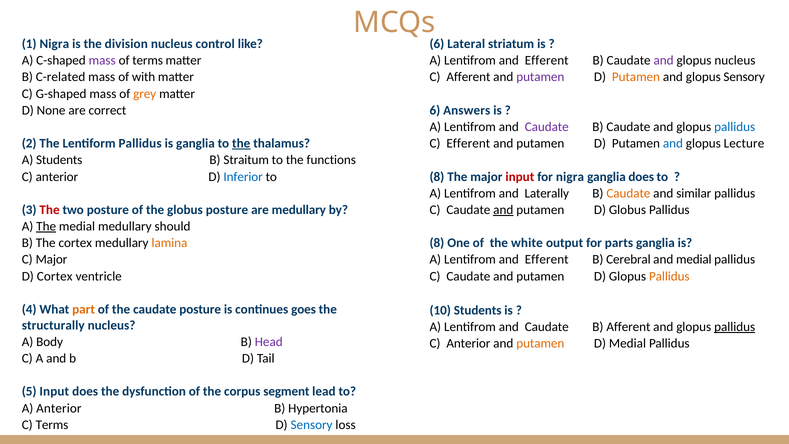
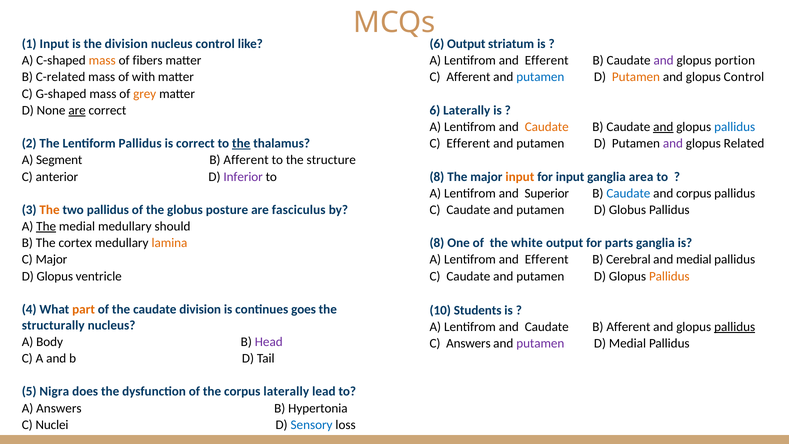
1 Nigra: Nigra -> Input (54, 44)
6 Lateral: Lateral -> Output (466, 44)
mass colour: purple -> orange (102, 60)
of terms: terms -> fibers (148, 60)
glopus nucleus: nucleus -> portion (735, 60)
putamen colour: purple -> blue (540, 77)
glopus Sensory: Sensory -> Control (744, 77)
are underline: none -> present (77, 110)
6 Answers: Answers -> Laterally (467, 110)
Caudate colour: purple -> orange (547, 127)
and underline: none -> present (663, 127)
is ganglia: ganglia -> correct (195, 143)
and colour: blue -> purple (673, 143)
Lecture: Lecture -> Related (744, 143)
A Students: Students -> Segment (59, 160)
Straitum: Straitum -> Afferent (246, 160)
functions: functions -> structure (331, 160)
Inferior colour: blue -> purple (243, 177)
input colour: red -> orange (520, 177)
for nigra: nigra -> input (570, 177)
ganglia does: does -> area (641, 177)
Laterally: Laterally -> Superior (547, 193)
Caudate colour: orange -> blue (628, 193)
and similar: similar -> corpus (694, 193)
The colour: red -> orange (50, 210)
two posture: posture -> pallidus (108, 210)
are medullary: medullary -> fasciculus (299, 210)
and underline: present -> none (503, 210)
Cortex: Cortex -> Glopus (55, 276)
caudate posture: posture -> division (200, 309)
Anterior: Anterior -> Answers (468, 343)
putamen colour: orange -> purple (540, 343)
5 Input: Input -> Nigra (54, 391)
corpus segment: segment -> laterally (286, 391)
A Anterior: Anterior -> Answers (59, 408)
C Terms: Terms -> Nuclei (52, 425)
